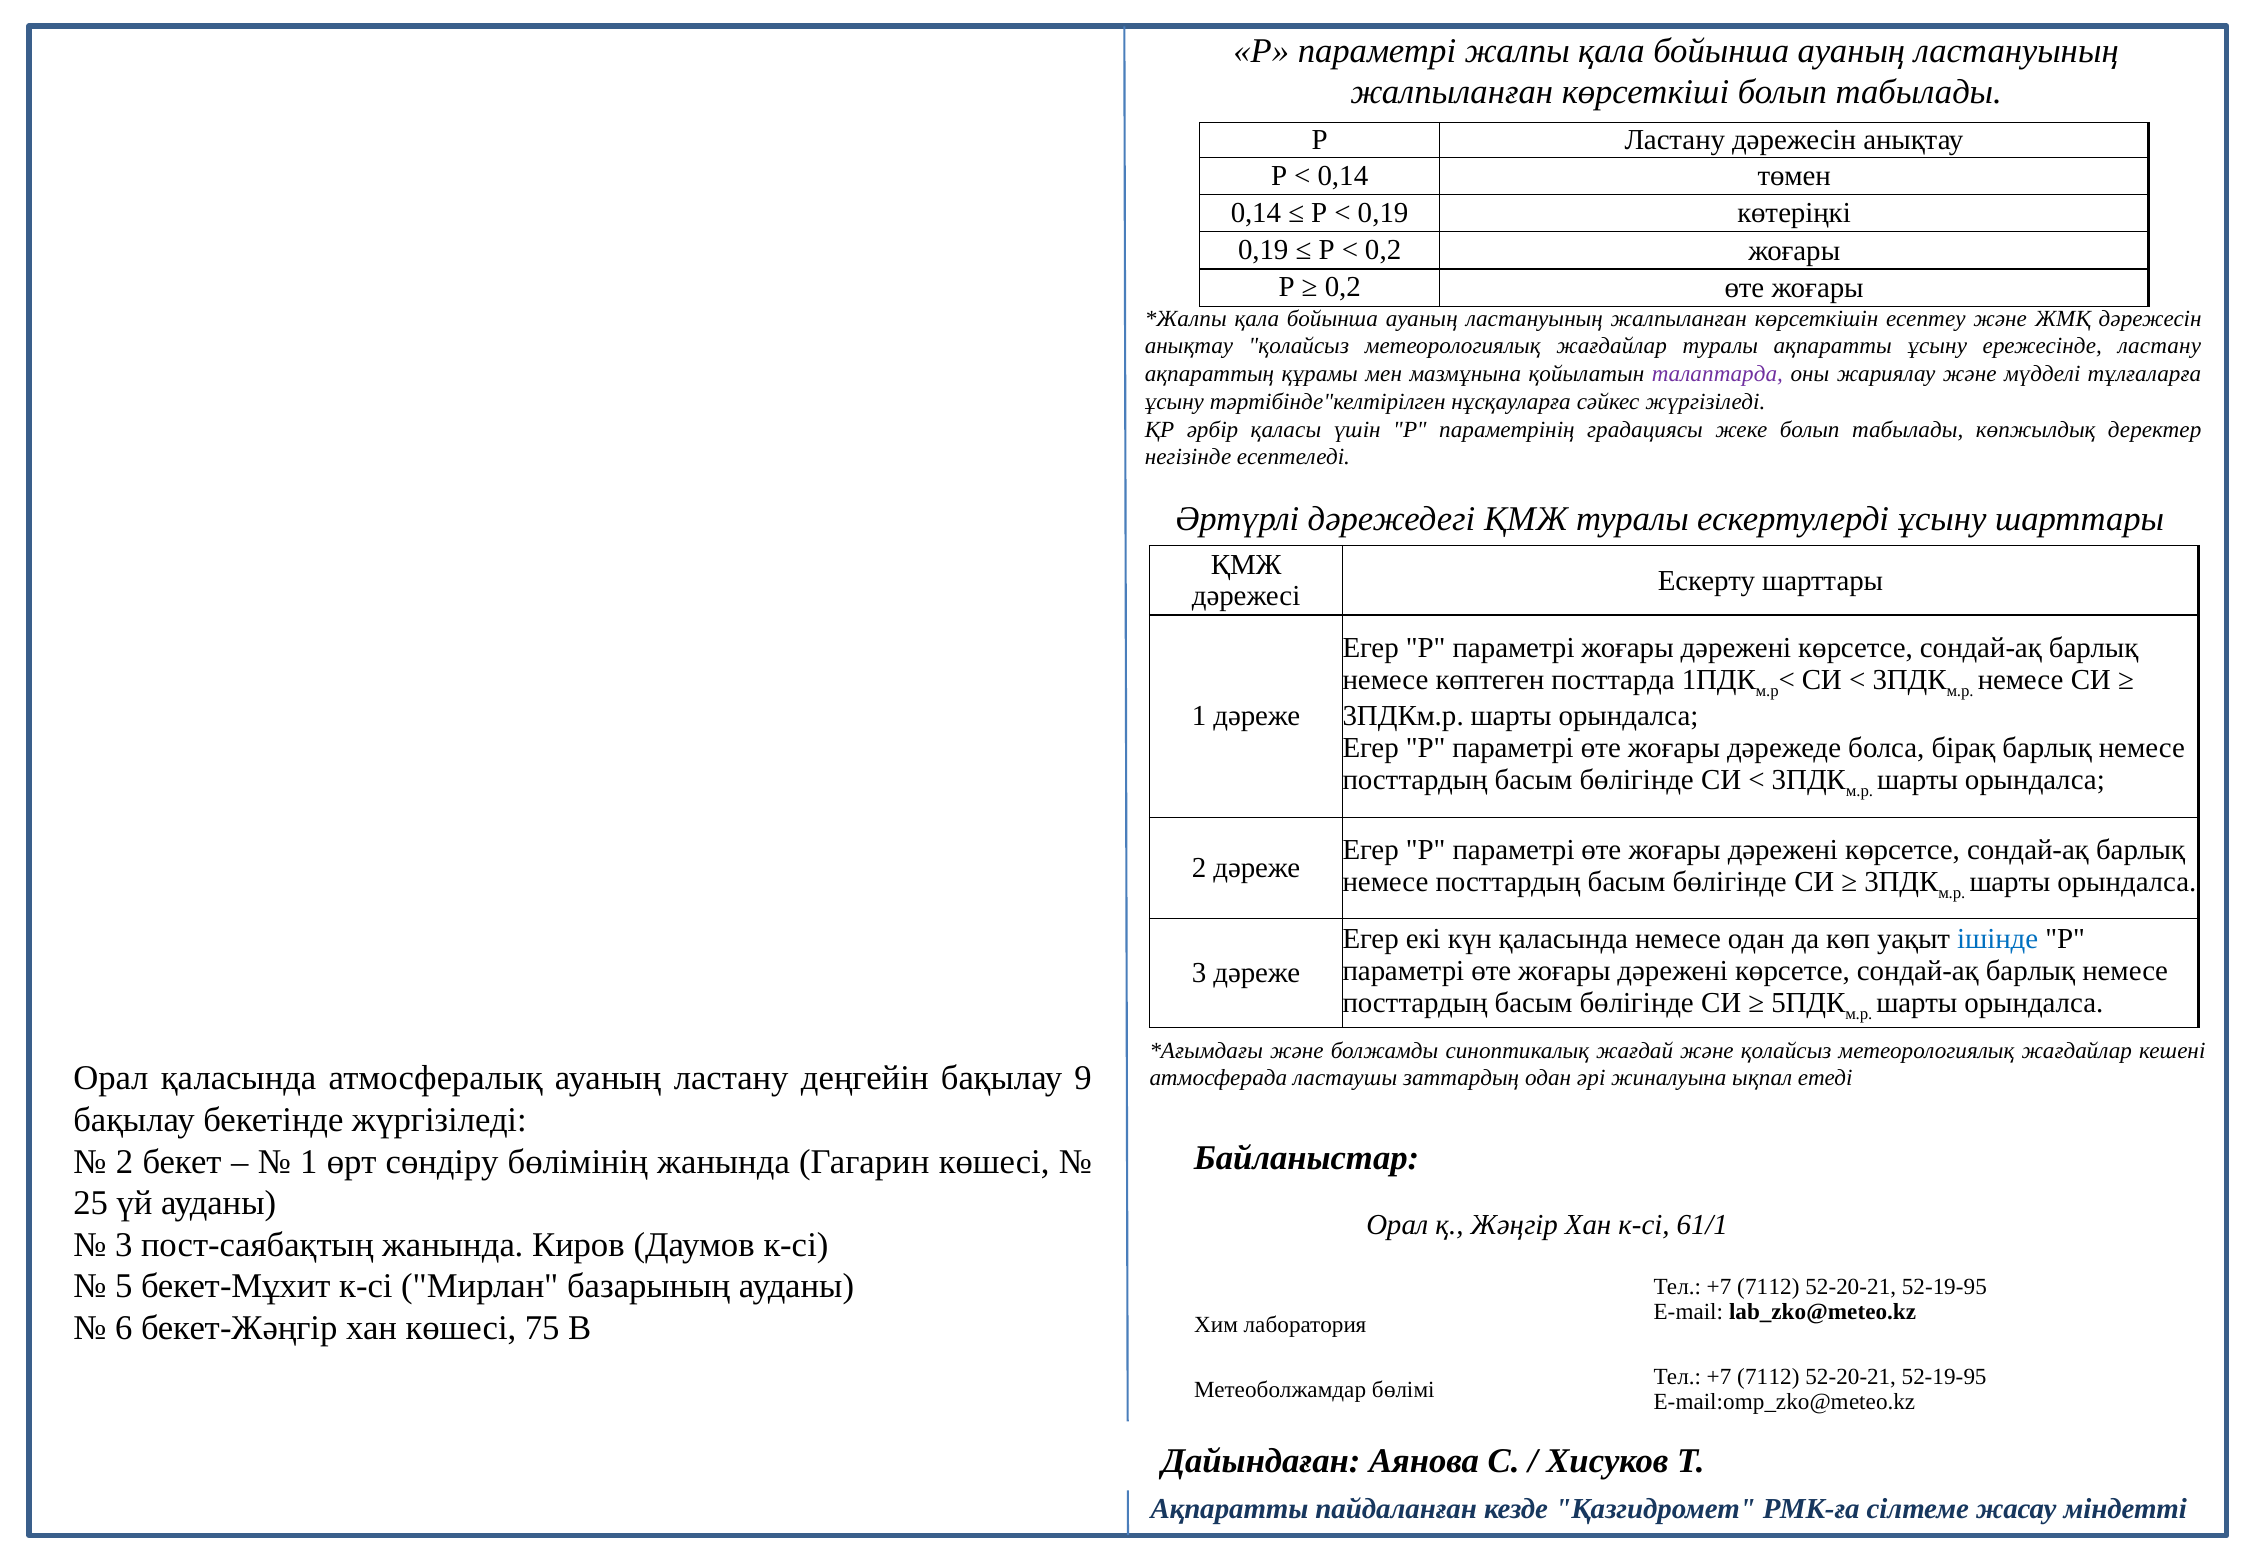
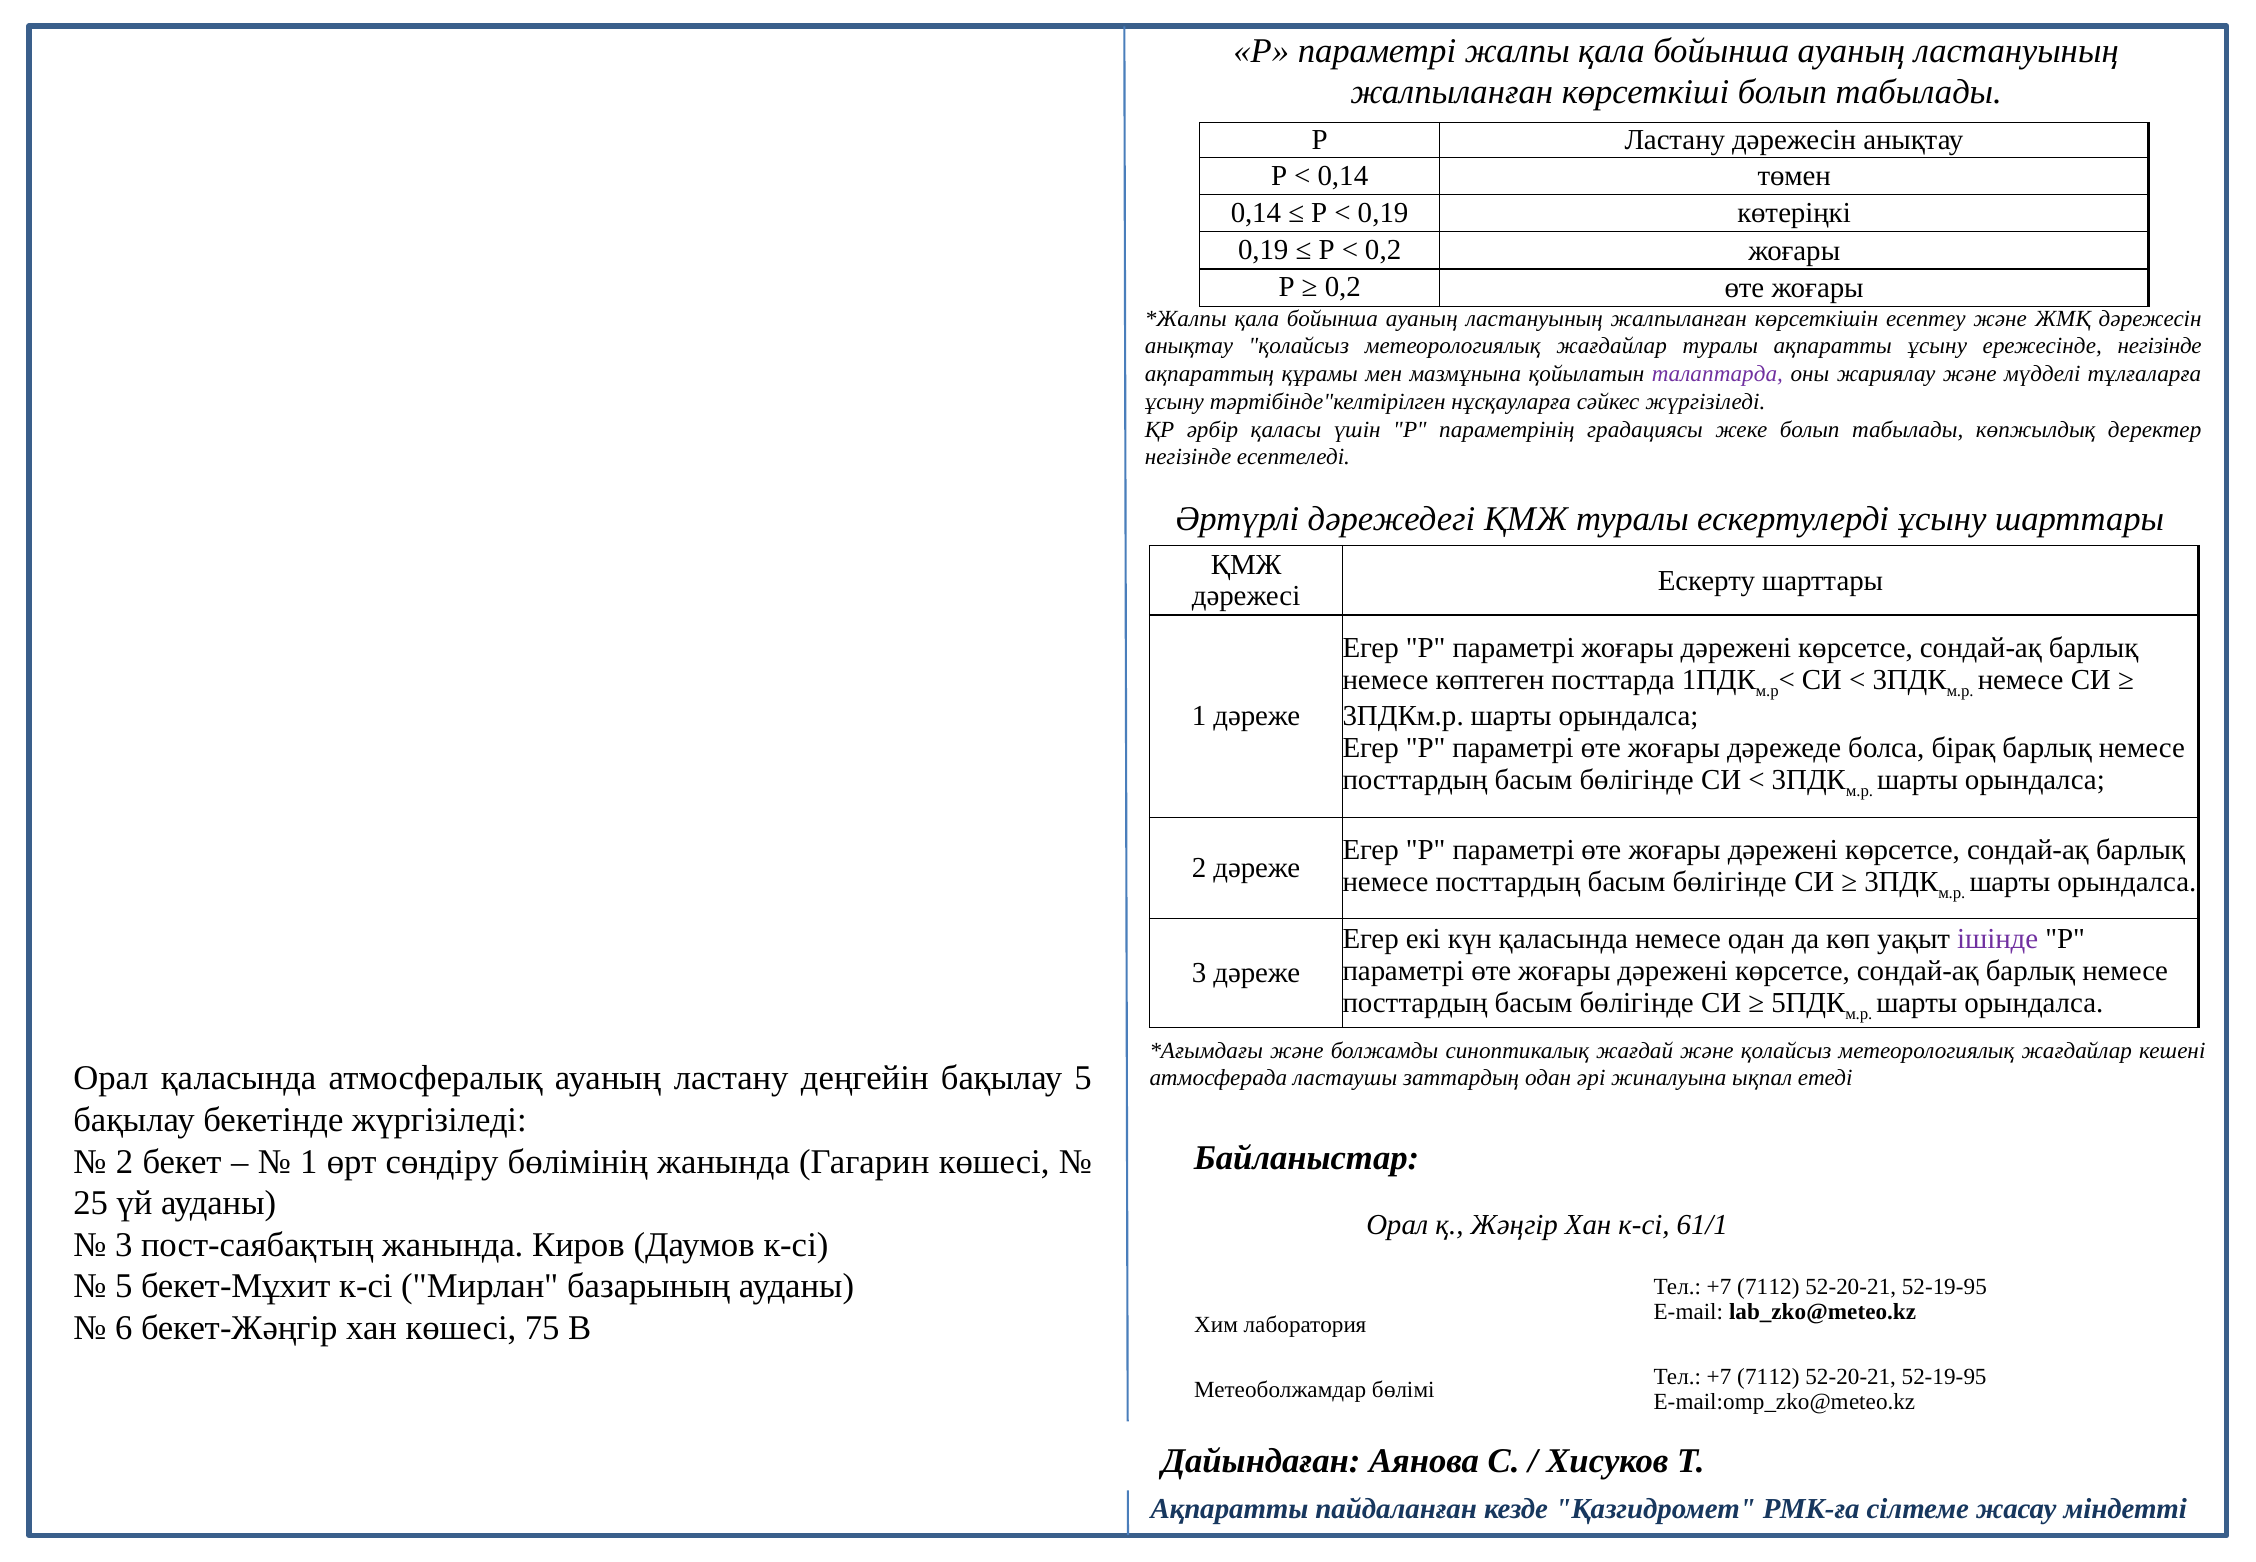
ережесінде ластану: ластану -> негізінде (2160, 346)
ішінде colour: blue -> purple (1998, 939)
бақылау 9: 9 -> 5 (1083, 1078)
